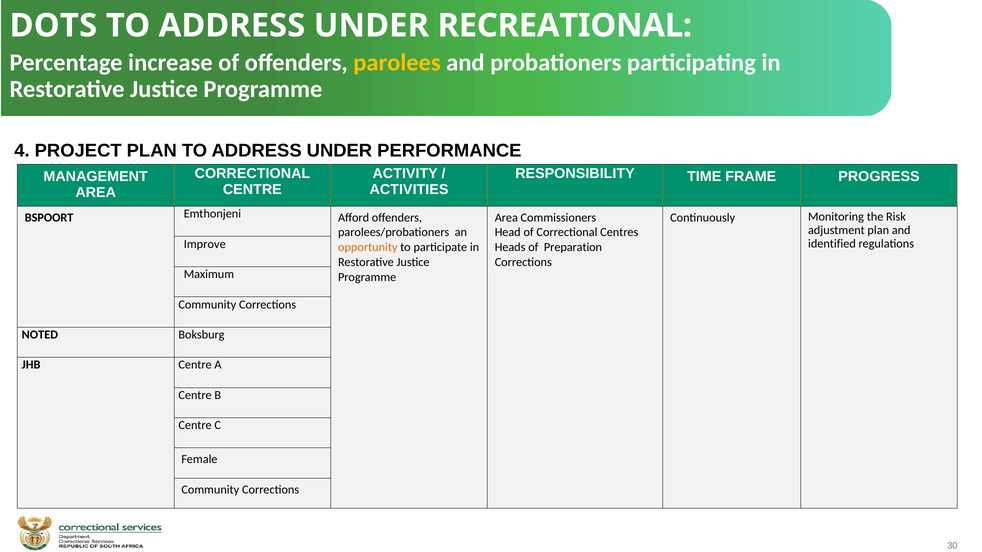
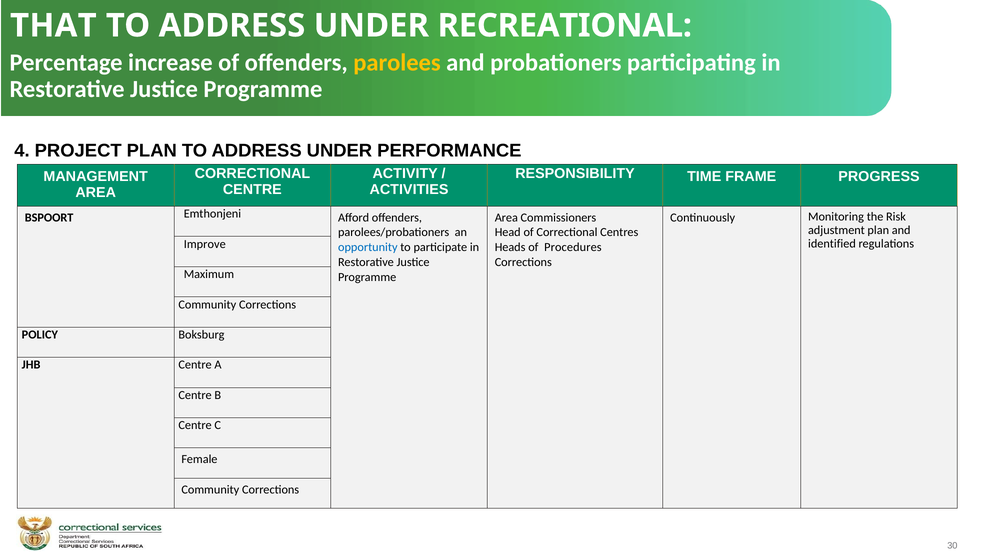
DOTS: DOTS -> THAT (53, 26)
opportunity colour: orange -> blue (368, 248)
Preparation: Preparation -> Procedures (573, 248)
NOTED: NOTED -> POLICY (40, 335)
